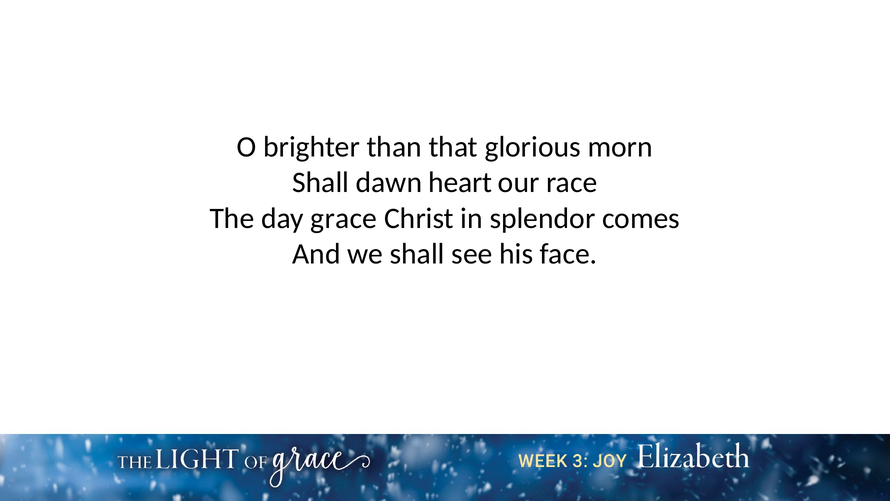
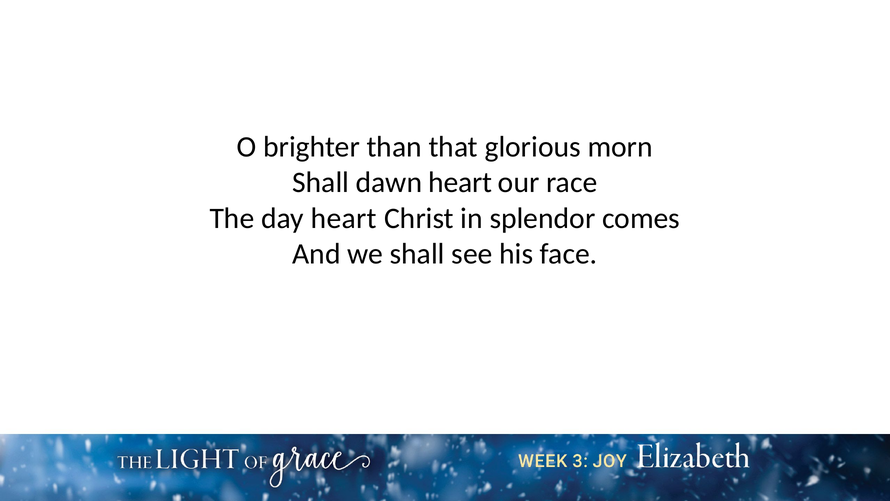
day grace: grace -> heart (344, 218)
